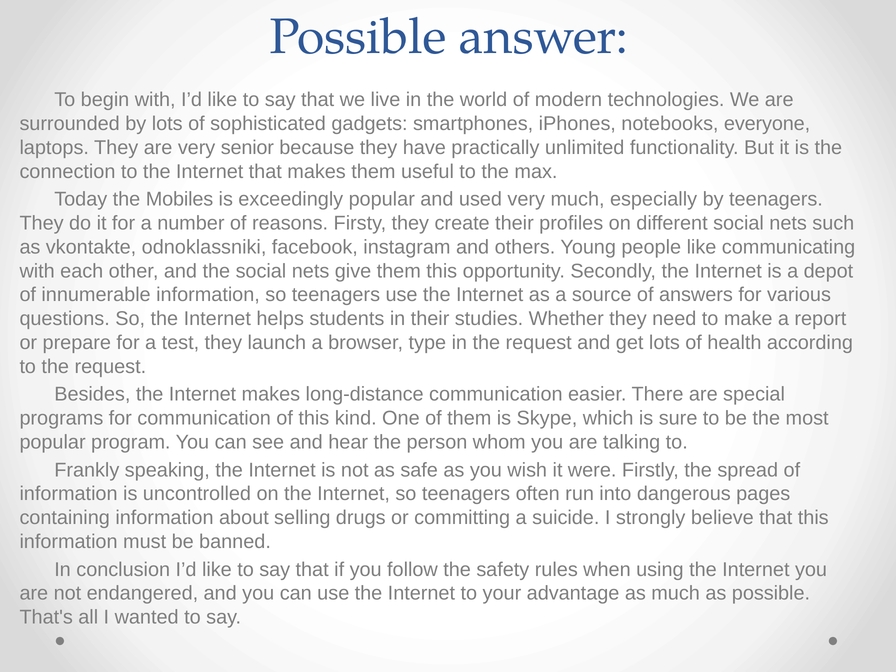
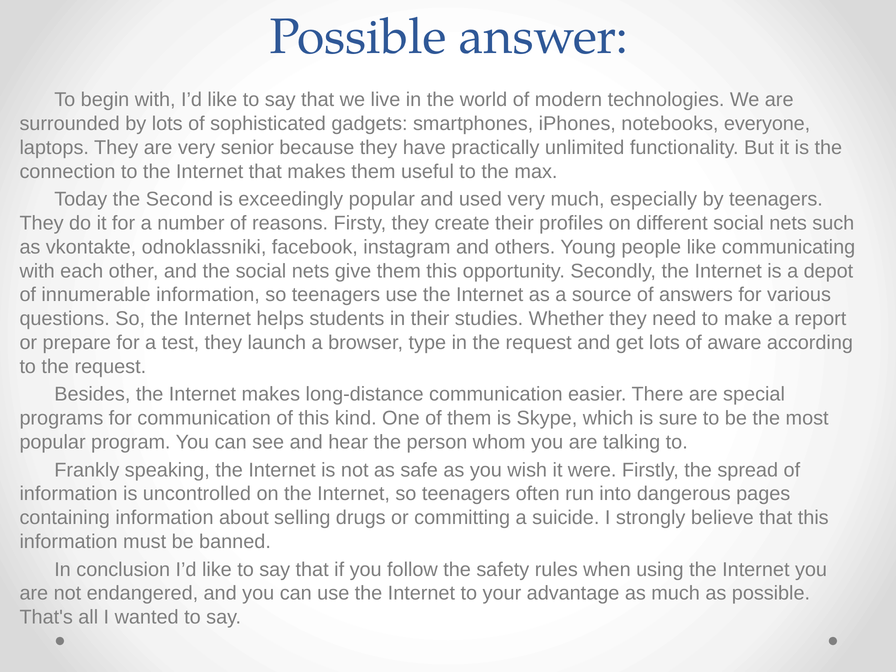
Mobiles: Mobiles -> Second (179, 199)
health: health -> aware (734, 343)
